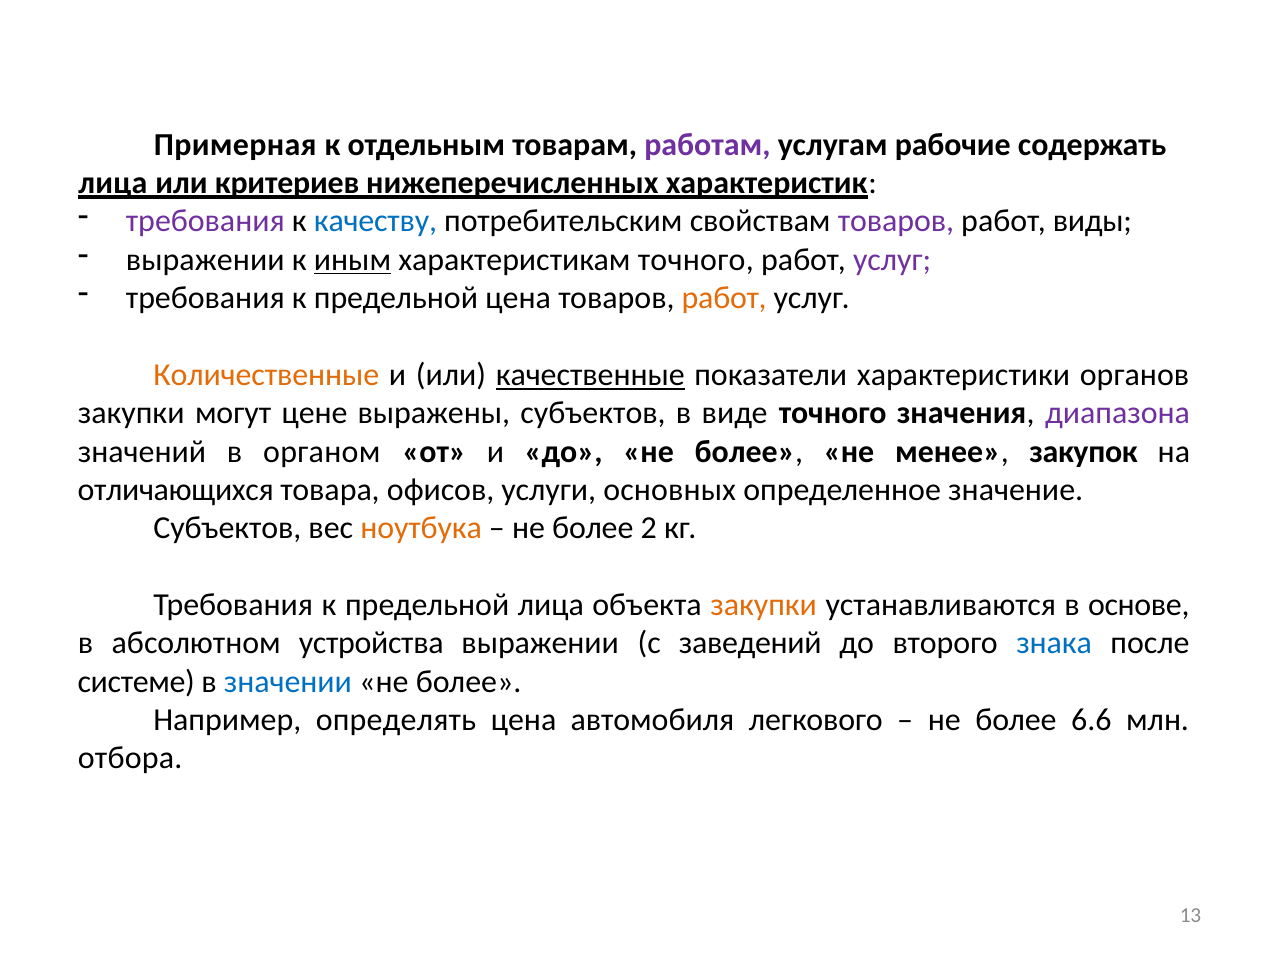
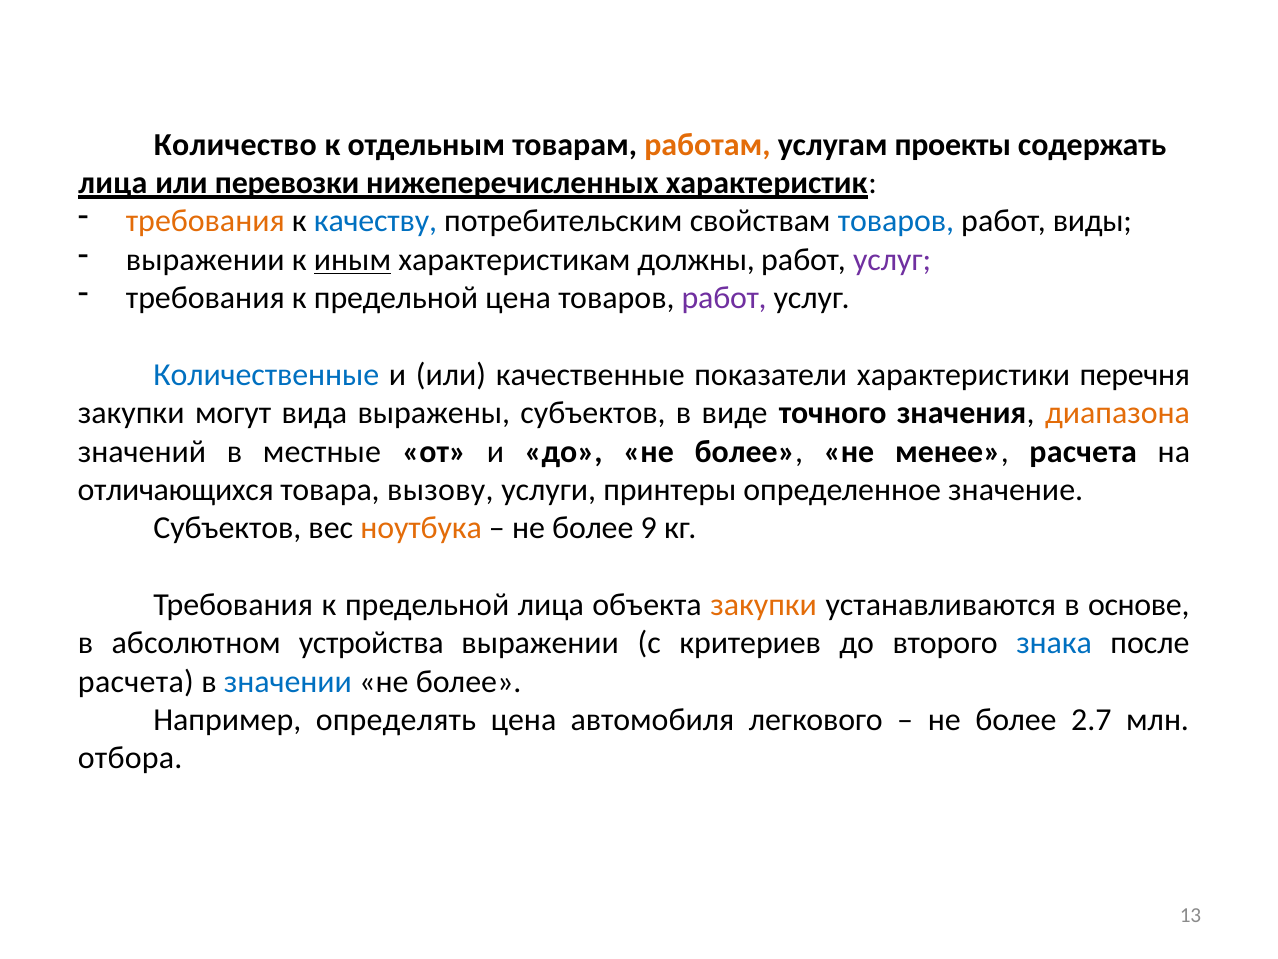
Примерная: Примерная -> Количество (235, 145)
работам colour: purple -> orange (707, 145)
рабочие: рабочие -> проекты (953, 145)
критериев: критериев -> перевозки (287, 183)
требования colour: purple -> orange (205, 221)
товаров colour: purple -> blue (896, 221)
характеристикам точного: точного -> должны (696, 260)
работ colour: orange -> purple (724, 298)
Количественные colour: orange -> blue (266, 375)
качественные underline: present -> none (590, 375)
органов: органов -> перечня (1135, 375)
цене: цене -> вида (314, 413)
диапазона colour: purple -> orange (1118, 413)
органом: органом -> местные (322, 451)
менее закупок: закупок -> расчета (1083, 451)
офисов: офисов -> вызову (440, 490)
основных: основных -> принтеры (670, 490)
2: 2 -> 9 (649, 528)
заведений: заведений -> критериев (750, 643)
системе: системе -> расчета (136, 681)
6.6: 6.6 -> 2.7 (1091, 720)
